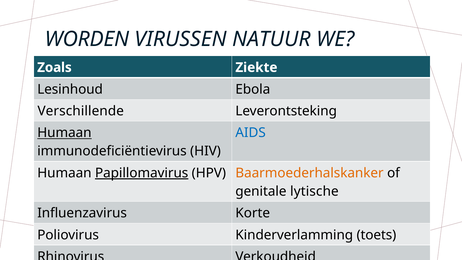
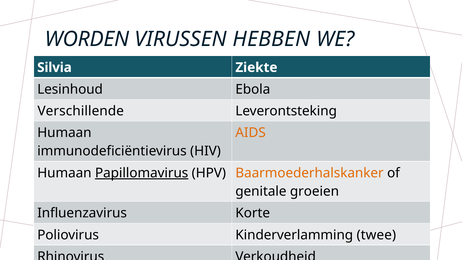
NATUUR: NATUUR -> HEBBEN (271, 39)
Zoals: Zoals -> Silvia (54, 67)
Humaan underline: present -> none (64, 133)
AIDS colour: blue -> orange (251, 133)
lytische: lytische -> groeien (314, 191)
toets: toets -> twee (376, 235)
